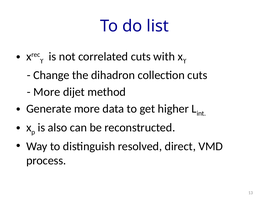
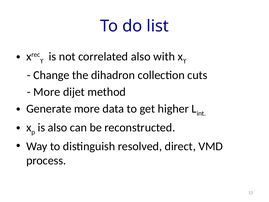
correlated cuts: cuts -> also (141, 56)
